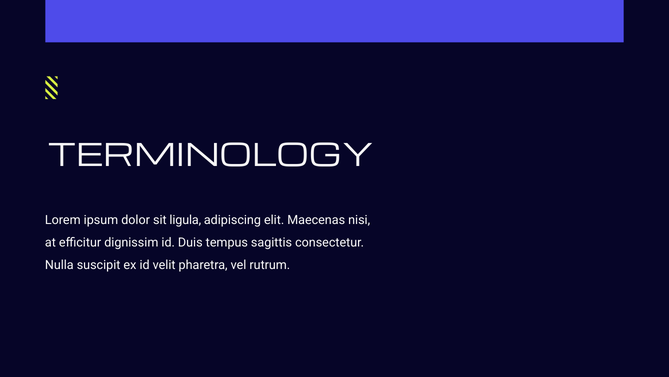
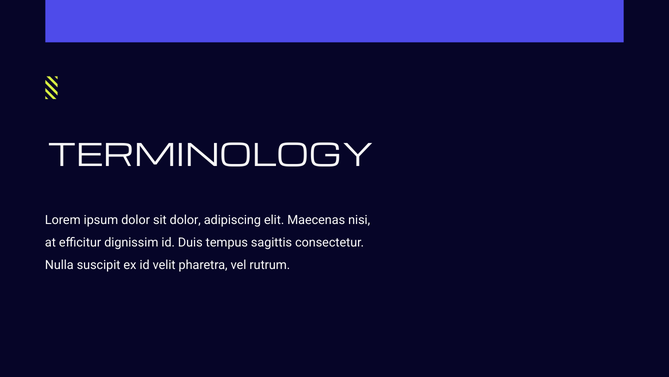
sit ligula: ligula -> dolor (185, 220)
